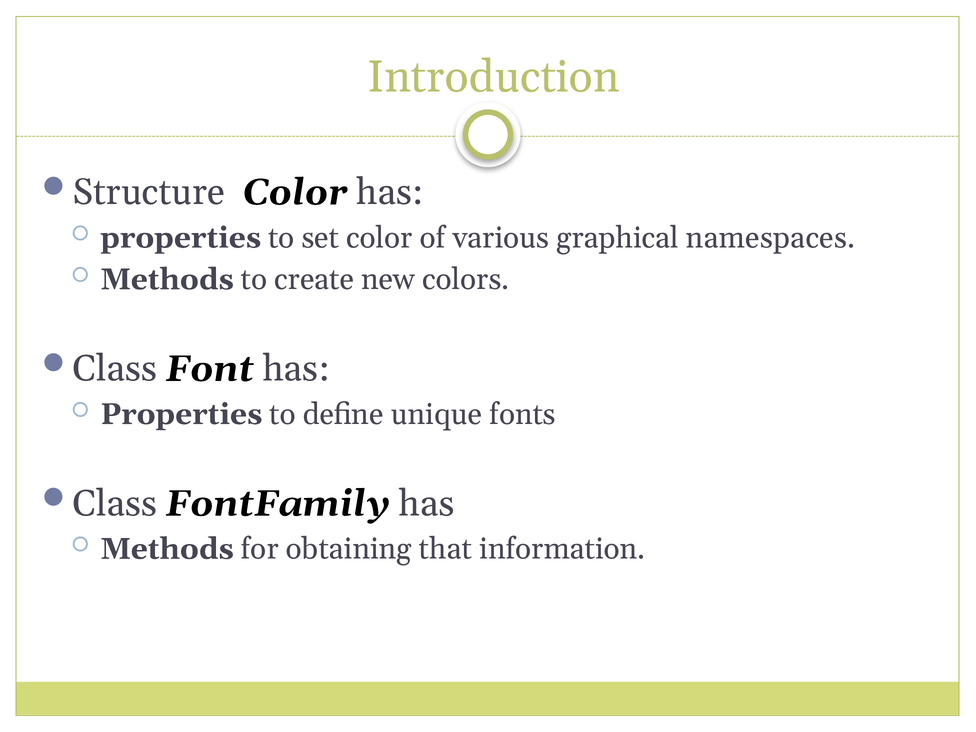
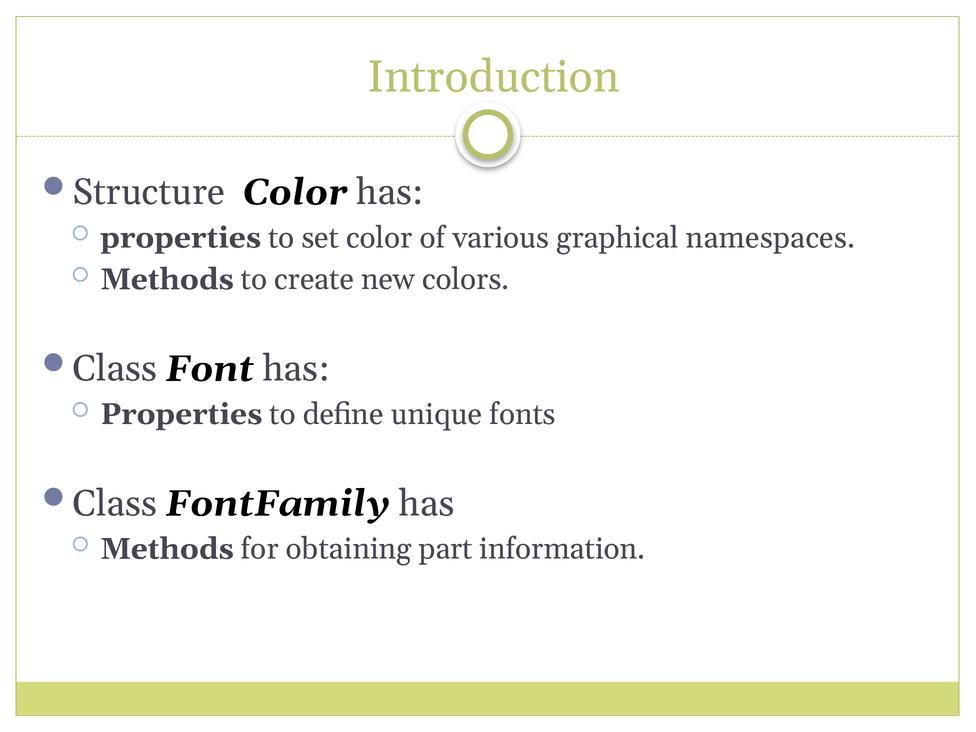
that: that -> part (446, 549)
